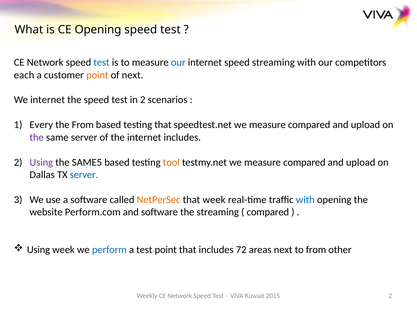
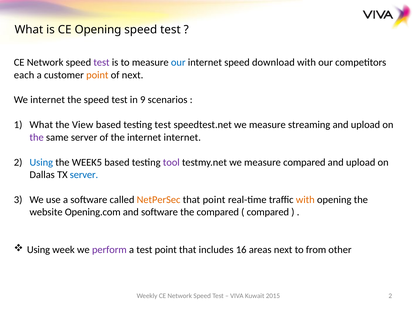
test colour: blue -> purple (102, 63)
speed streaming: streaming -> download (273, 63)
in 2: 2 -> 9 (143, 100)
Every: Every -> What (41, 125)
the From: From -> View (83, 125)
testing that: that -> test (163, 125)
speedtest.net we measure compared: compared -> streaming (309, 125)
internet includes: includes -> internet (182, 138)
Using colour: purple -> blue (41, 163)
SAME5: SAME5 -> WEEK5 (87, 163)
tool colour: orange -> purple (171, 163)
that week: week -> point (214, 200)
with colour: blue -> orange (305, 200)
Perform.com: Perform.com -> Opening.com (93, 213)
the streaming: streaming -> compared (218, 213)
perform colour: blue -> purple (109, 250)
72: 72 -> 16 (241, 250)
